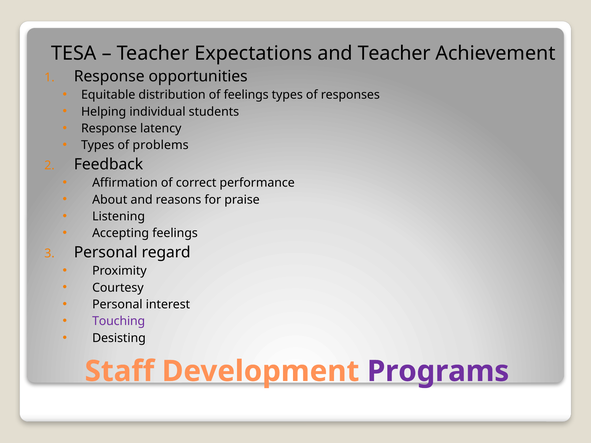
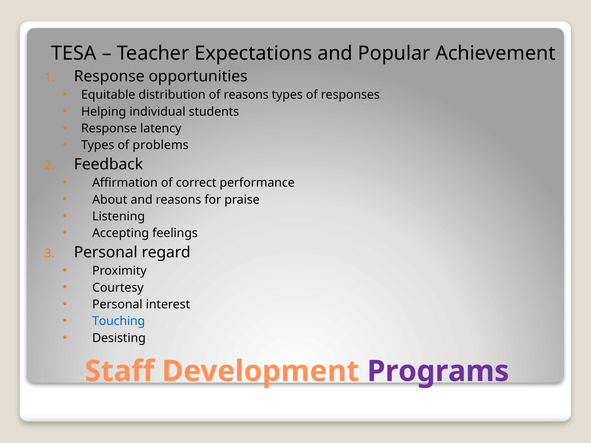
and Teacher: Teacher -> Popular (394, 53)
of feelings: feelings -> reasons (246, 95)
Touching colour: purple -> blue (119, 321)
